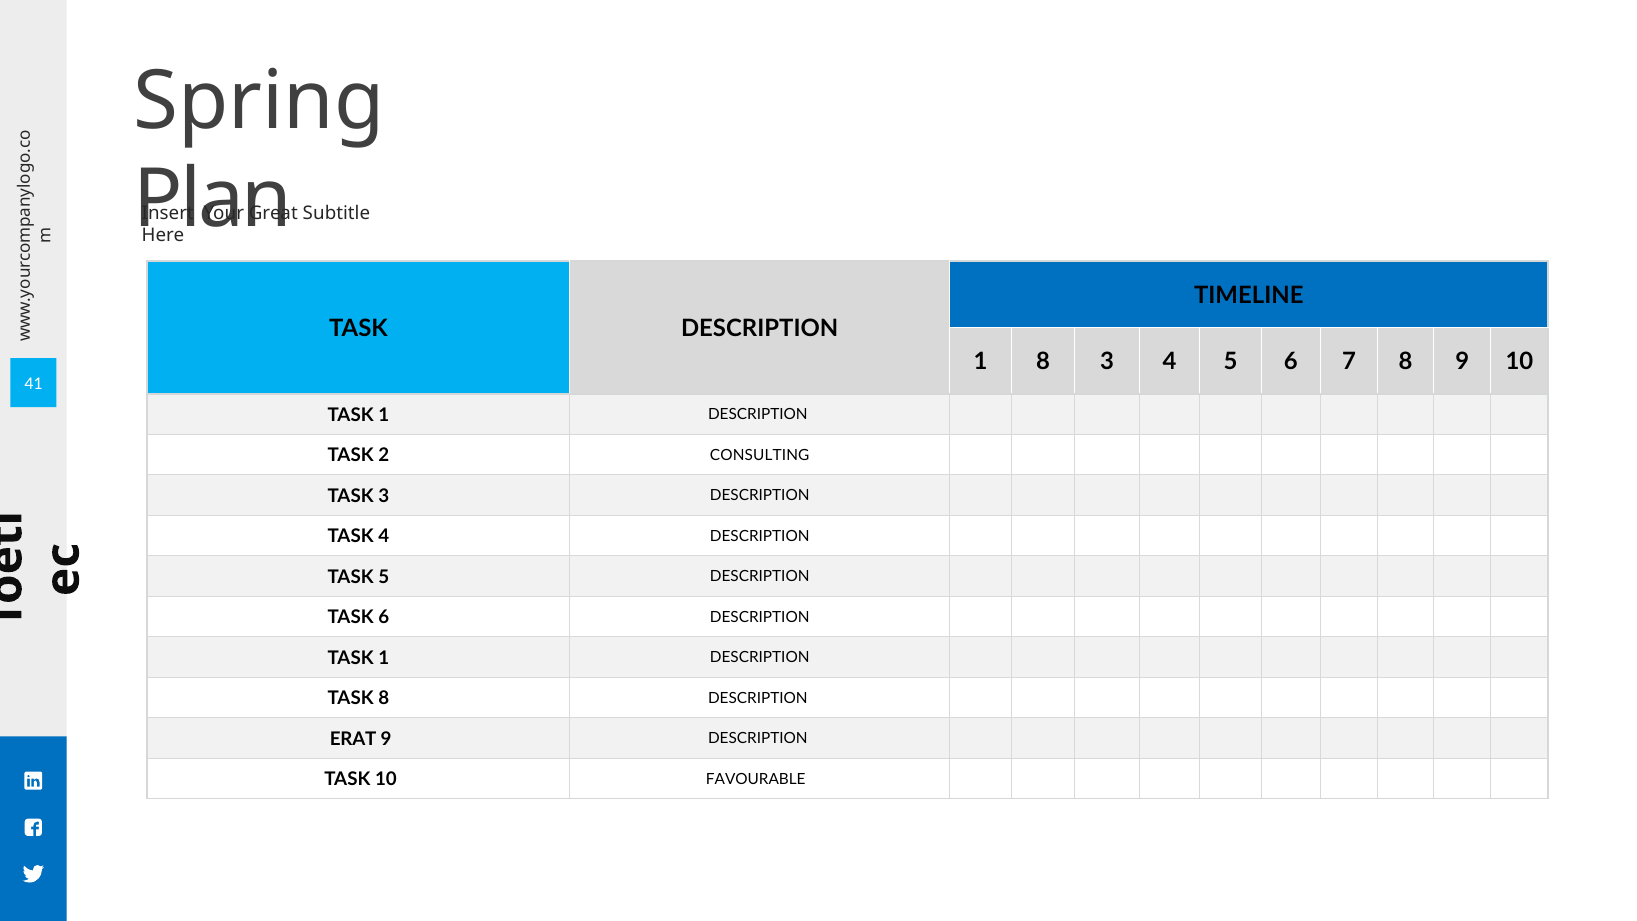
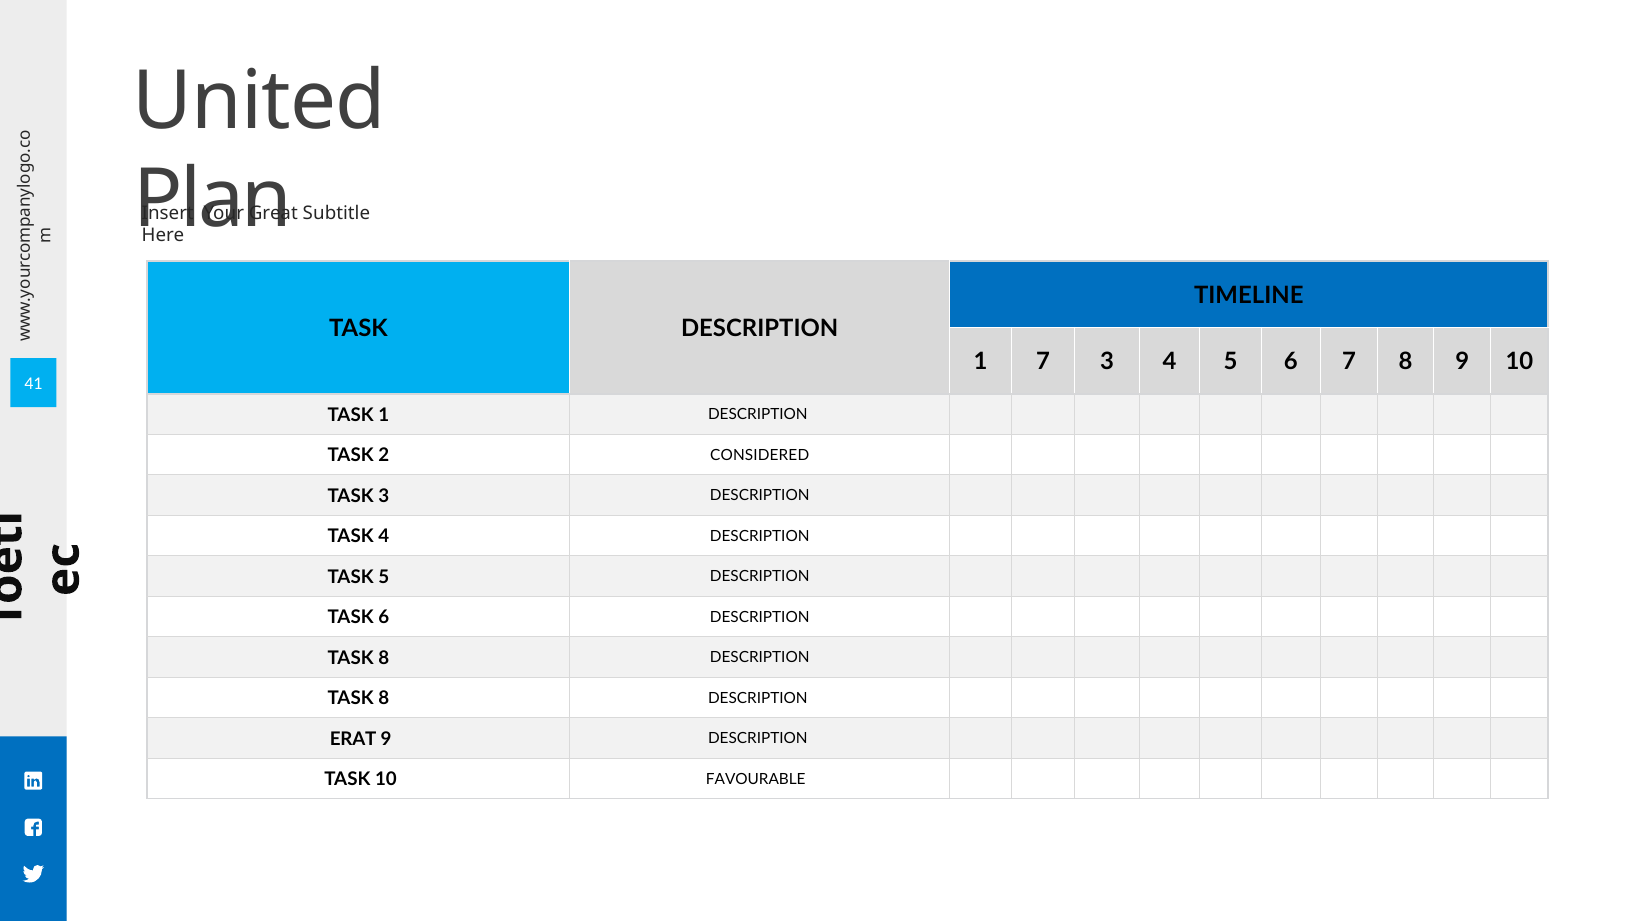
Spring: Spring -> United (259, 101)
1 8: 8 -> 7 (1043, 362)
CONSULTING: CONSULTING -> CONSIDERED (760, 455)
1: 1 -> 8 (384, 658)
